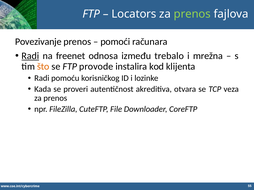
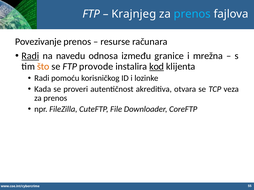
Locators: Locators -> Krajnjeg (134, 14)
prenos colour: light green -> light blue (192, 14)
pomoći: pomoći -> resurse (115, 42)
freenet: freenet -> navedu (71, 56)
trebalo: trebalo -> granice (169, 56)
kod underline: none -> present (157, 67)
